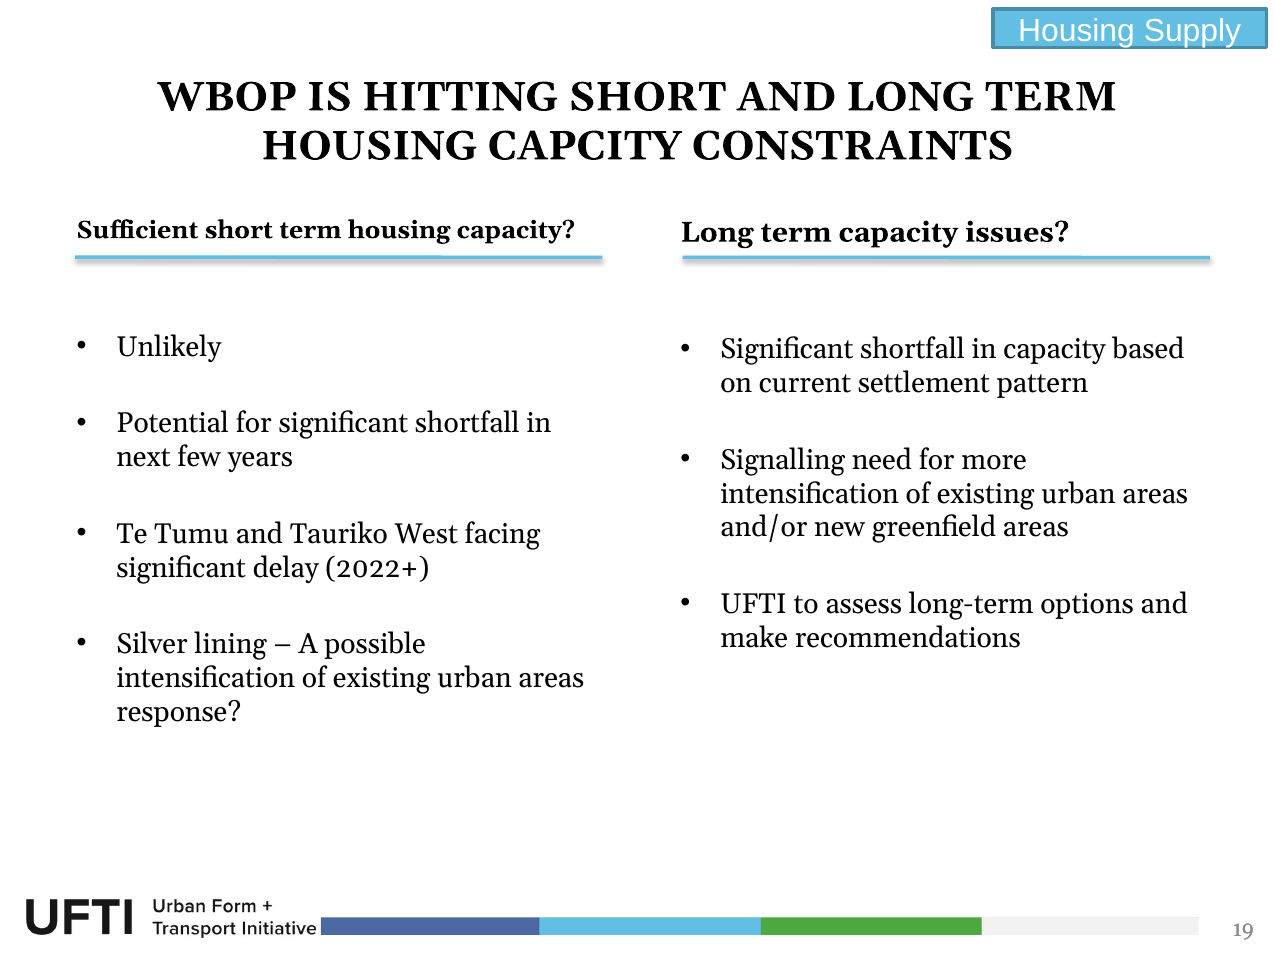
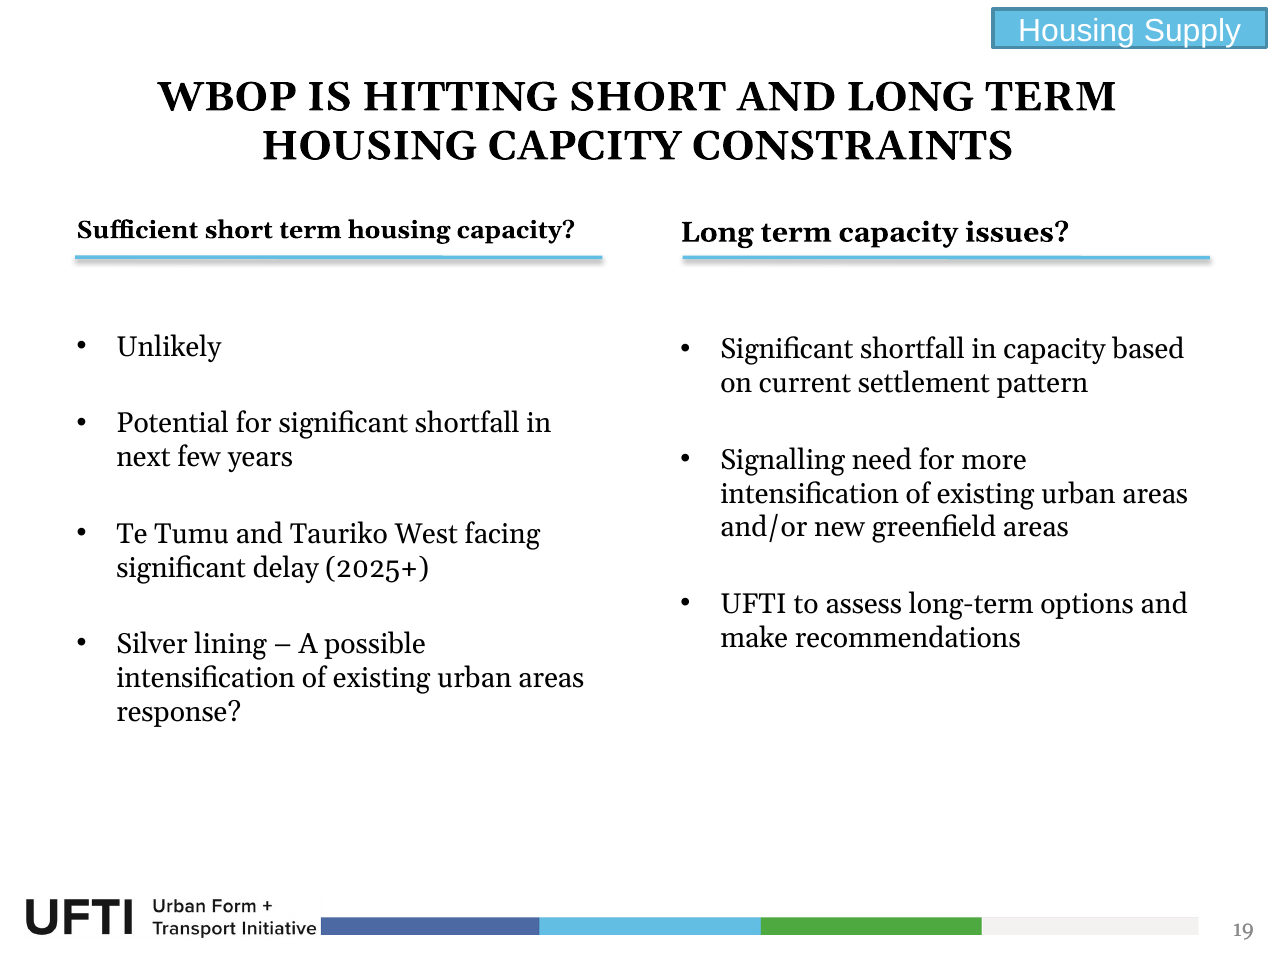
2022+: 2022+ -> 2025+ (377, 568)
